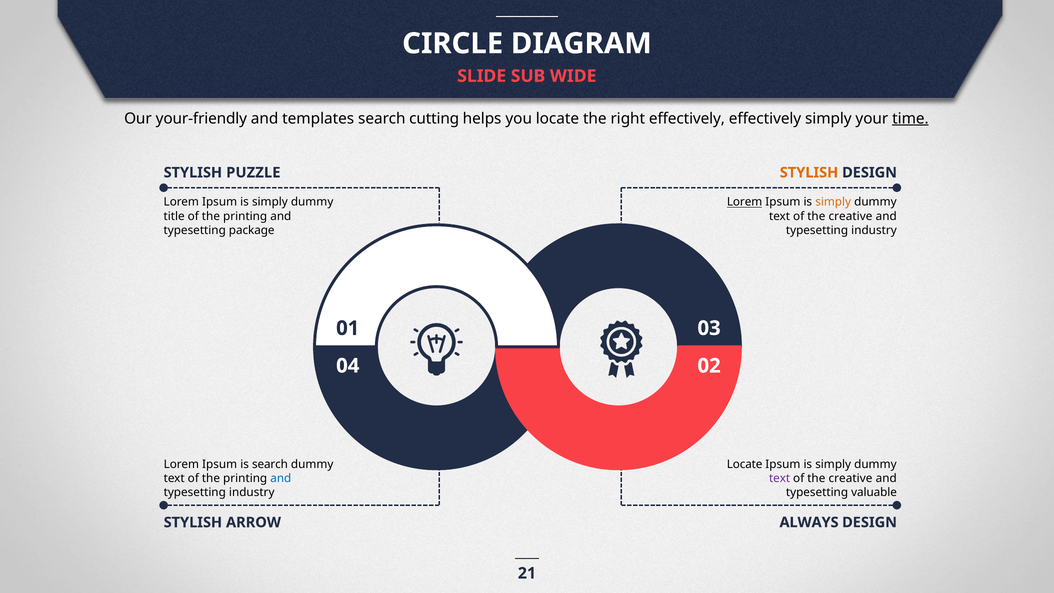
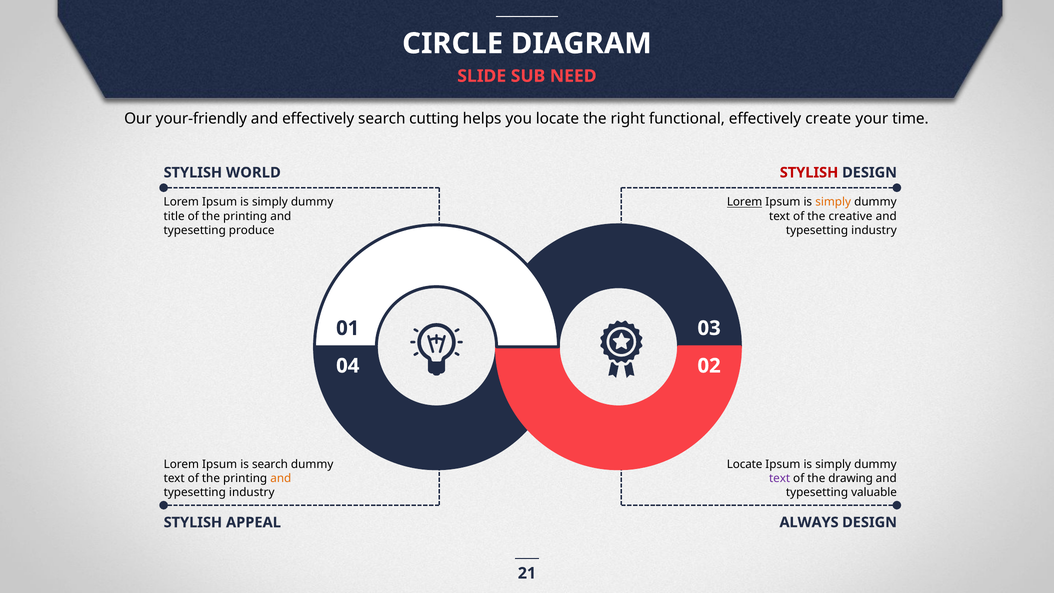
WIDE: WIDE -> NEED (573, 76)
and templates: templates -> effectively (318, 119)
right effectively: effectively -> functional (687, 119)
effectively simply: simply -> create (828, 119)
time underline: present -> none (910, 119)
PUZZLE: PUZZLE -> WORLD (253, 173)
STYLISH colour: orange -> red (809, 173)
package: package -> produce (252, 230)
creative: creative -> drawing (851, 478)
and colour: blue -> orange (281, 478)
ARROW: ARROW -> APPEAL (253, 522)
